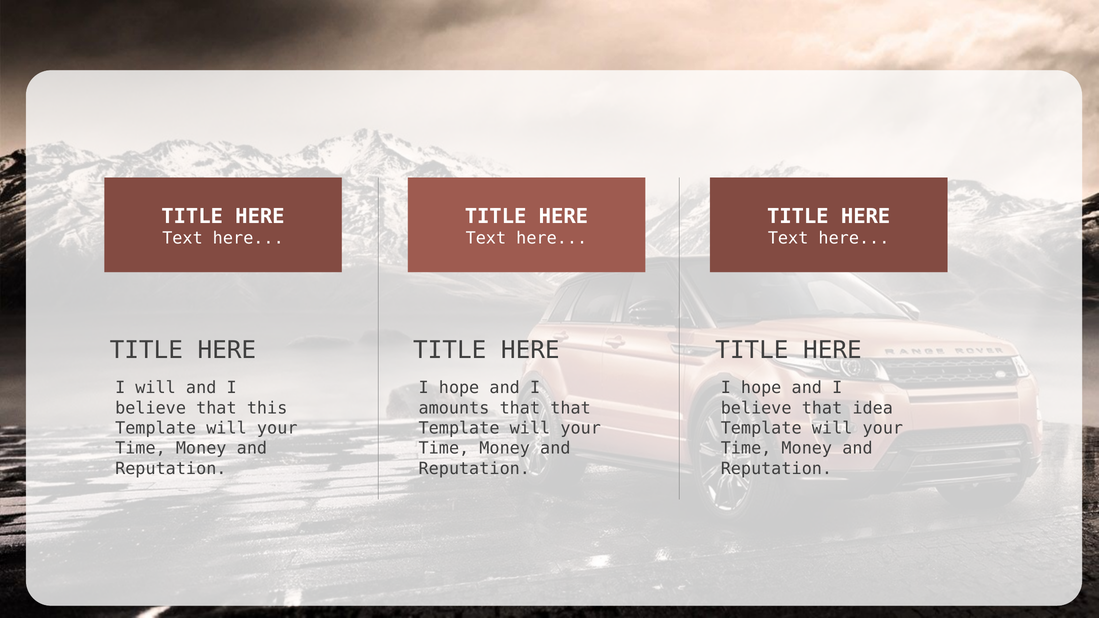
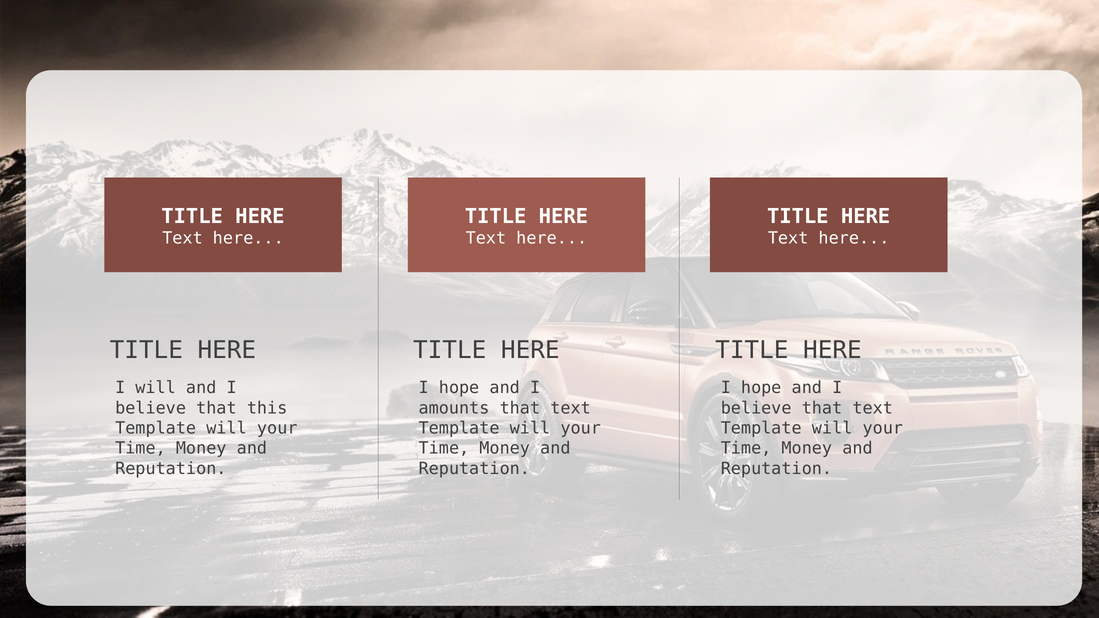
that: that -> text (571, 408)
believe that idea: idea -> text (873, 408)
